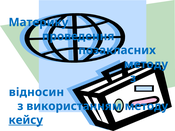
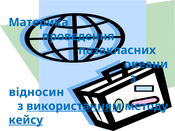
Материку: Материку -> Материка (38, 22)
методу: методу -> океани (146, 64)
використанням underline: none -> present (74, 106)
